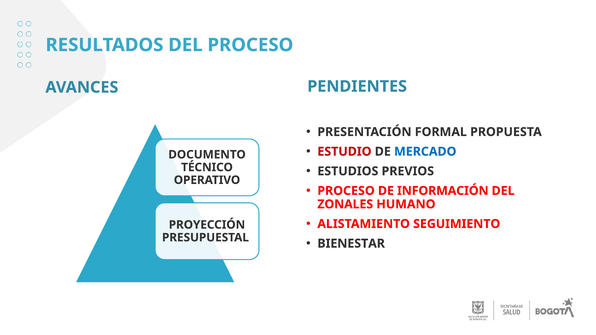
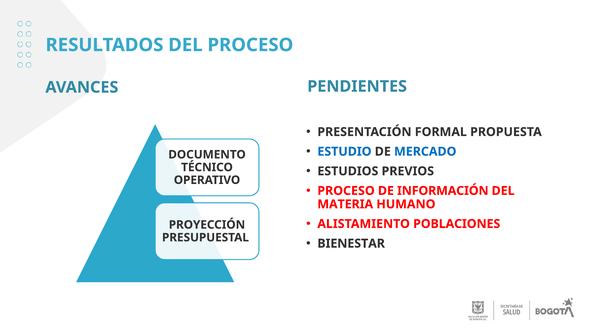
ESTUDIO colour: red -> blue (344, 152)
ZONALES: ZONALES -> MATERIA (345, 204)
SEGUIMIENTO: SEGUIMIENTO -> POBLACIONES (457, 224)
